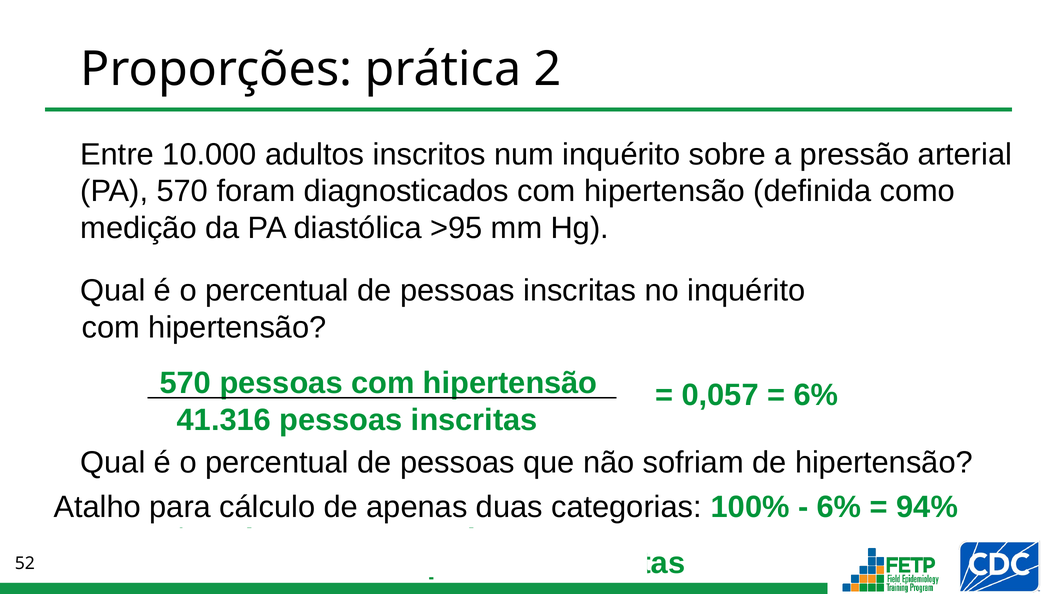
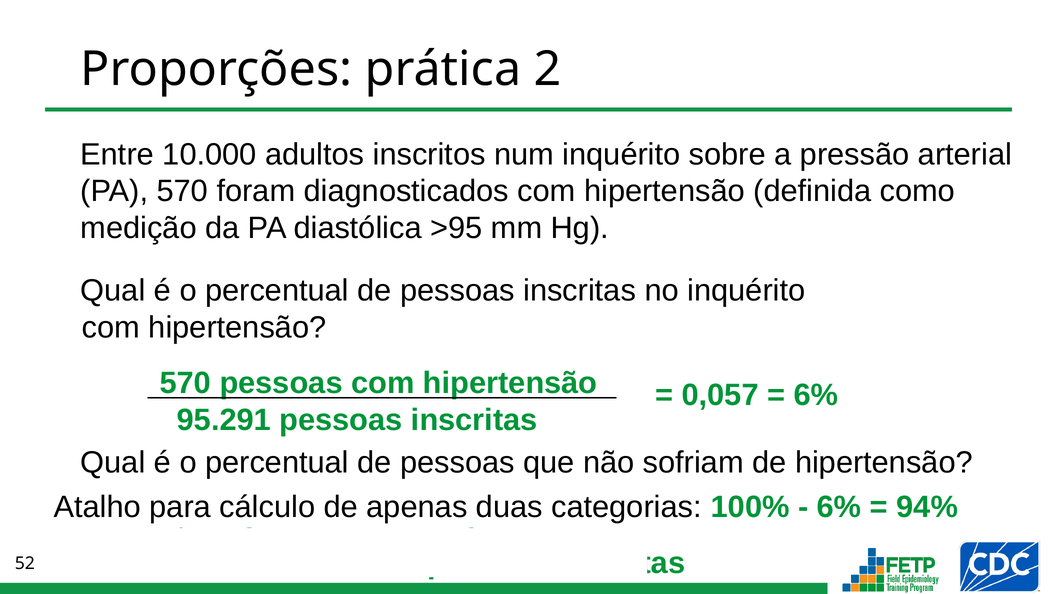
41.316: 41.316 -> 95.291 (224, 421)
